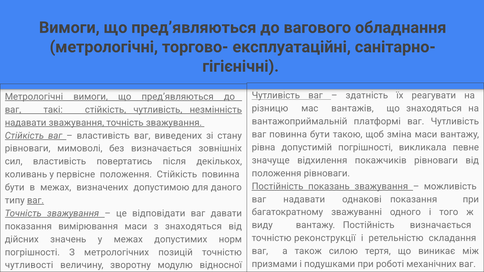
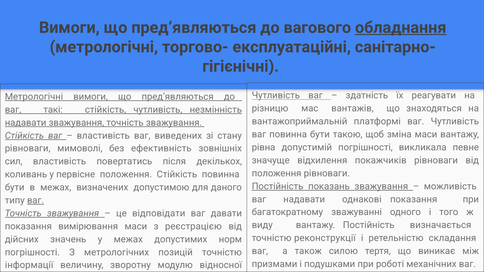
обладнання underline: none -> present (401, 28)
без визначається: визначається -> ефективність (161, 149)
з знаходяться: знаходяться -> реєстрацією (193, 227)
чутливості: чутливості -> інформації (29, 265)
